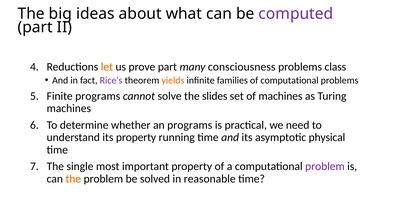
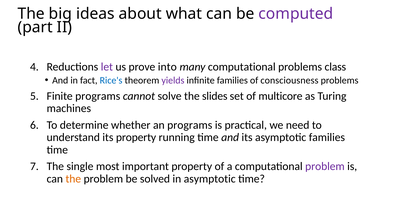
let colour: orange -> purple (107, 67)
prove part: part -> into (167, 67)
many consciousness: consciousness -> computational (242, 67)
Rice's colour: purple -> blue (111, 80)
yields colour: orange -> purple (173, 80)
of computational: computational -> consciousness (289, 80)
of machines: machines -> multicore (280, 96)
asymptotic physical: physical -> families (327, 137)
in reasonable: reasonable -> asymptotic (210, 179)
